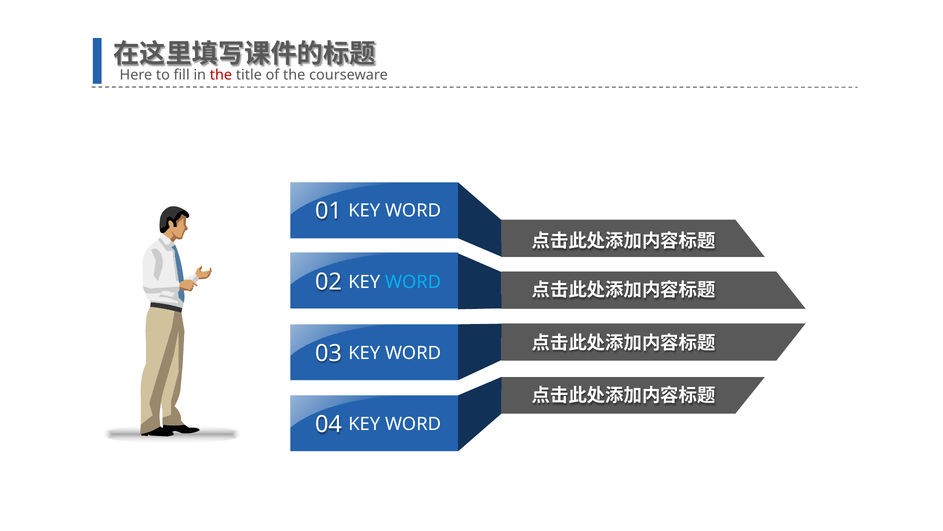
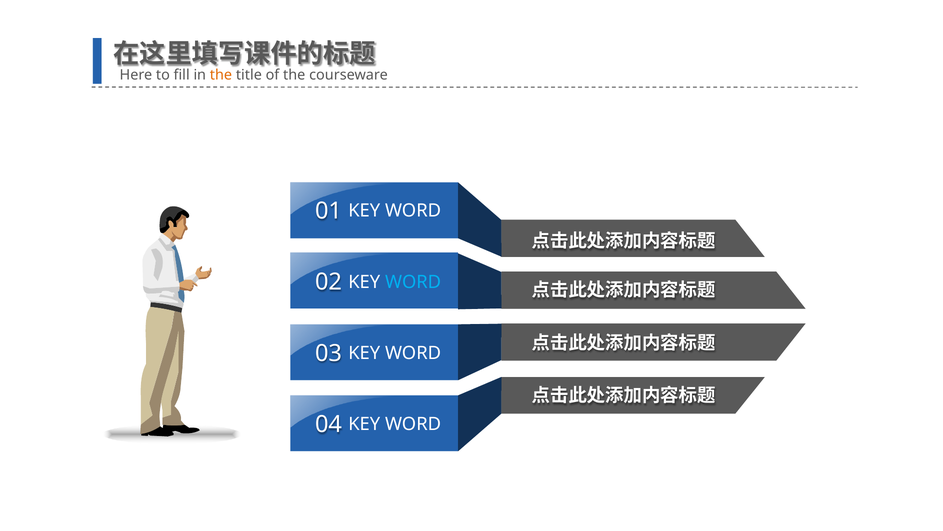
the colour: red -> orange (221, 75)
